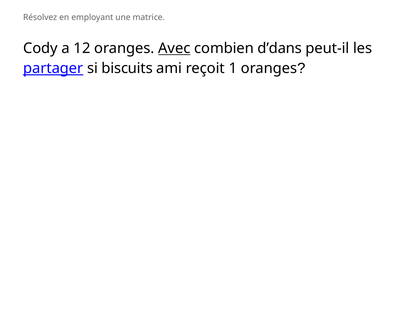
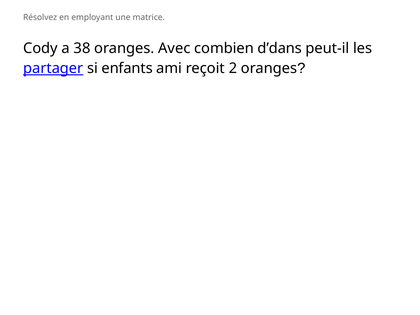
12: 12 -> 38 (82, 48)
Avec underline: present -> none (174, 48)
biscuits: biscuits -> enfants (127, 68)
1: 1 -> 2 (233, 68)
